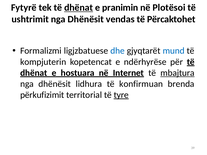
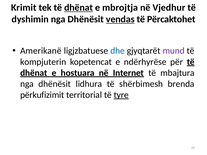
Fytyrë: Fytyrë -> Krimit (24, 8)
pranimin: pranimin -> mbrojtja (120, 8)
Plotësoi: Plotësoi -> Vjedhur (169, 8)
ushtrimit: ushtrimit -> dyshimin (30, 19)
vendas underline: none -> present (120, 19)
Formalizmi: Formalizmi -> Amerikanë (41, 51)
mund colour: blue -> purple (174, 51)
mbajtura underline: present -> none (177, 73)
konfirmuan: konfirmuan -> shërbimesh (141, 84)
